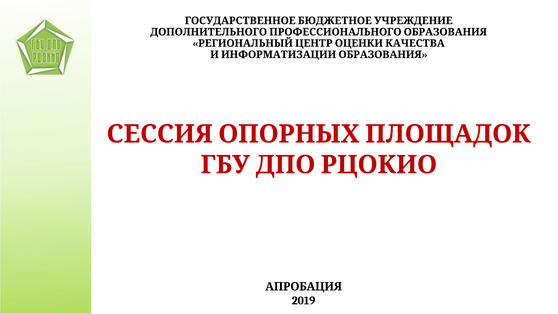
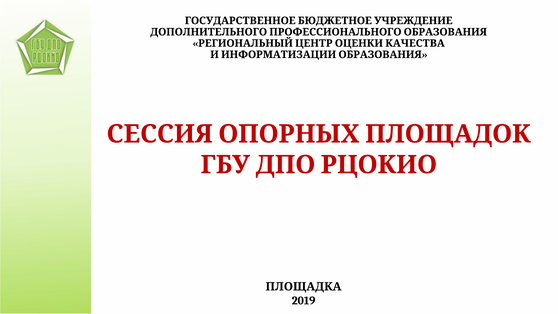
АПРОБАЦИЯ: АПРОБАЦИЯ -> ПЛОЩАДКА (304, 286)
